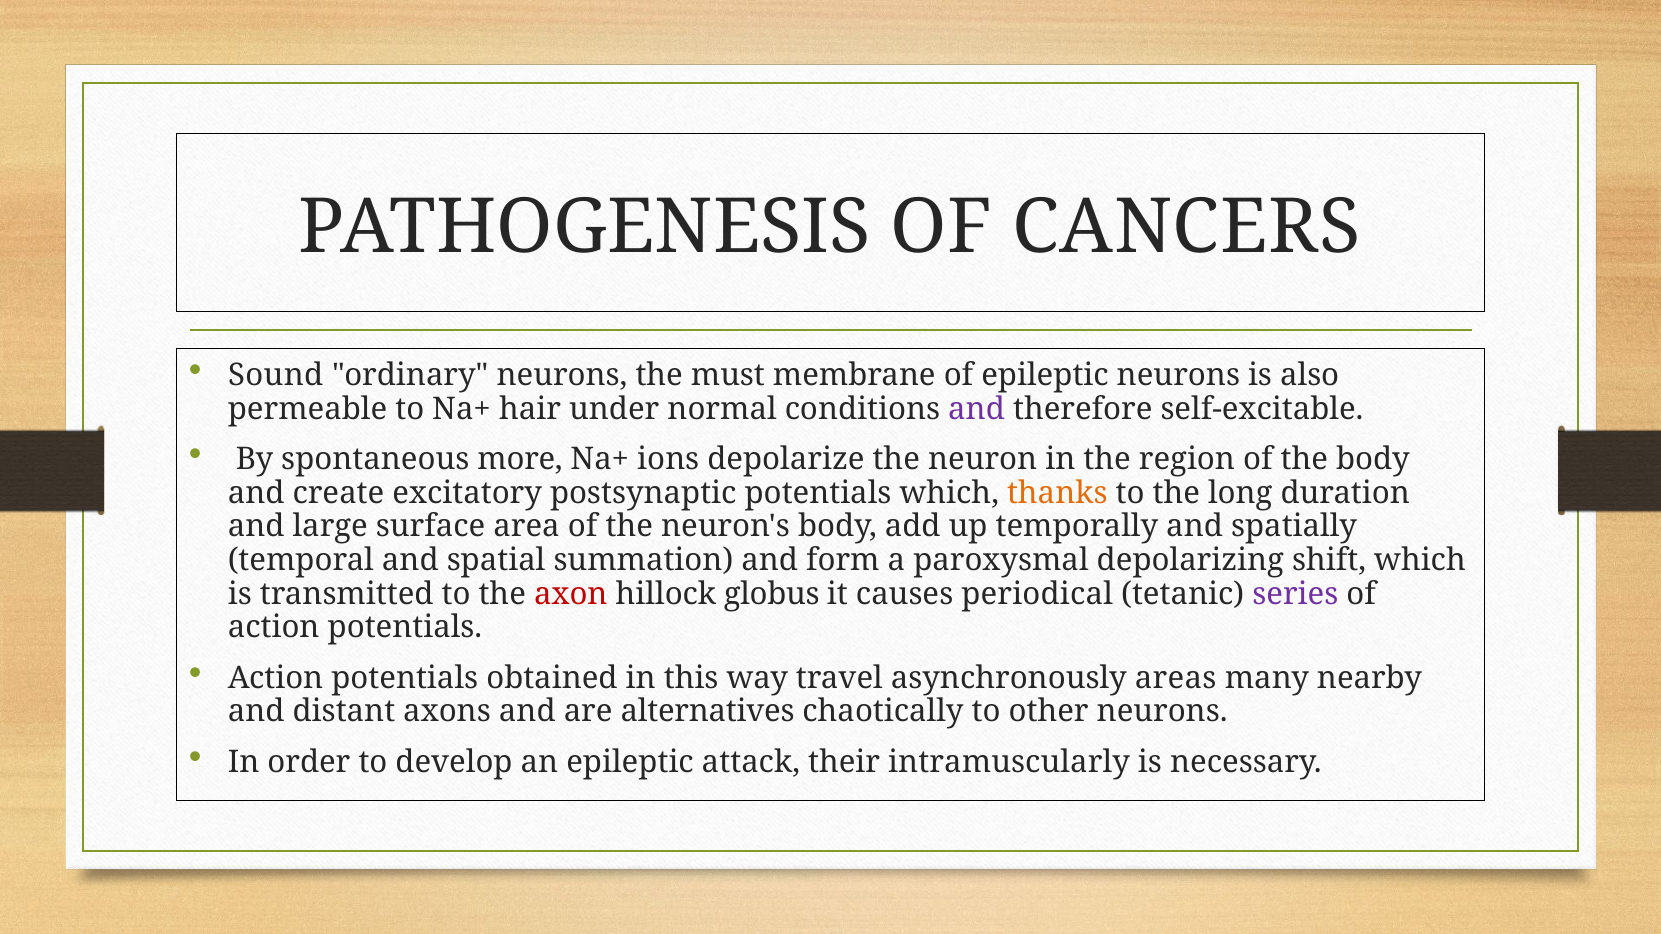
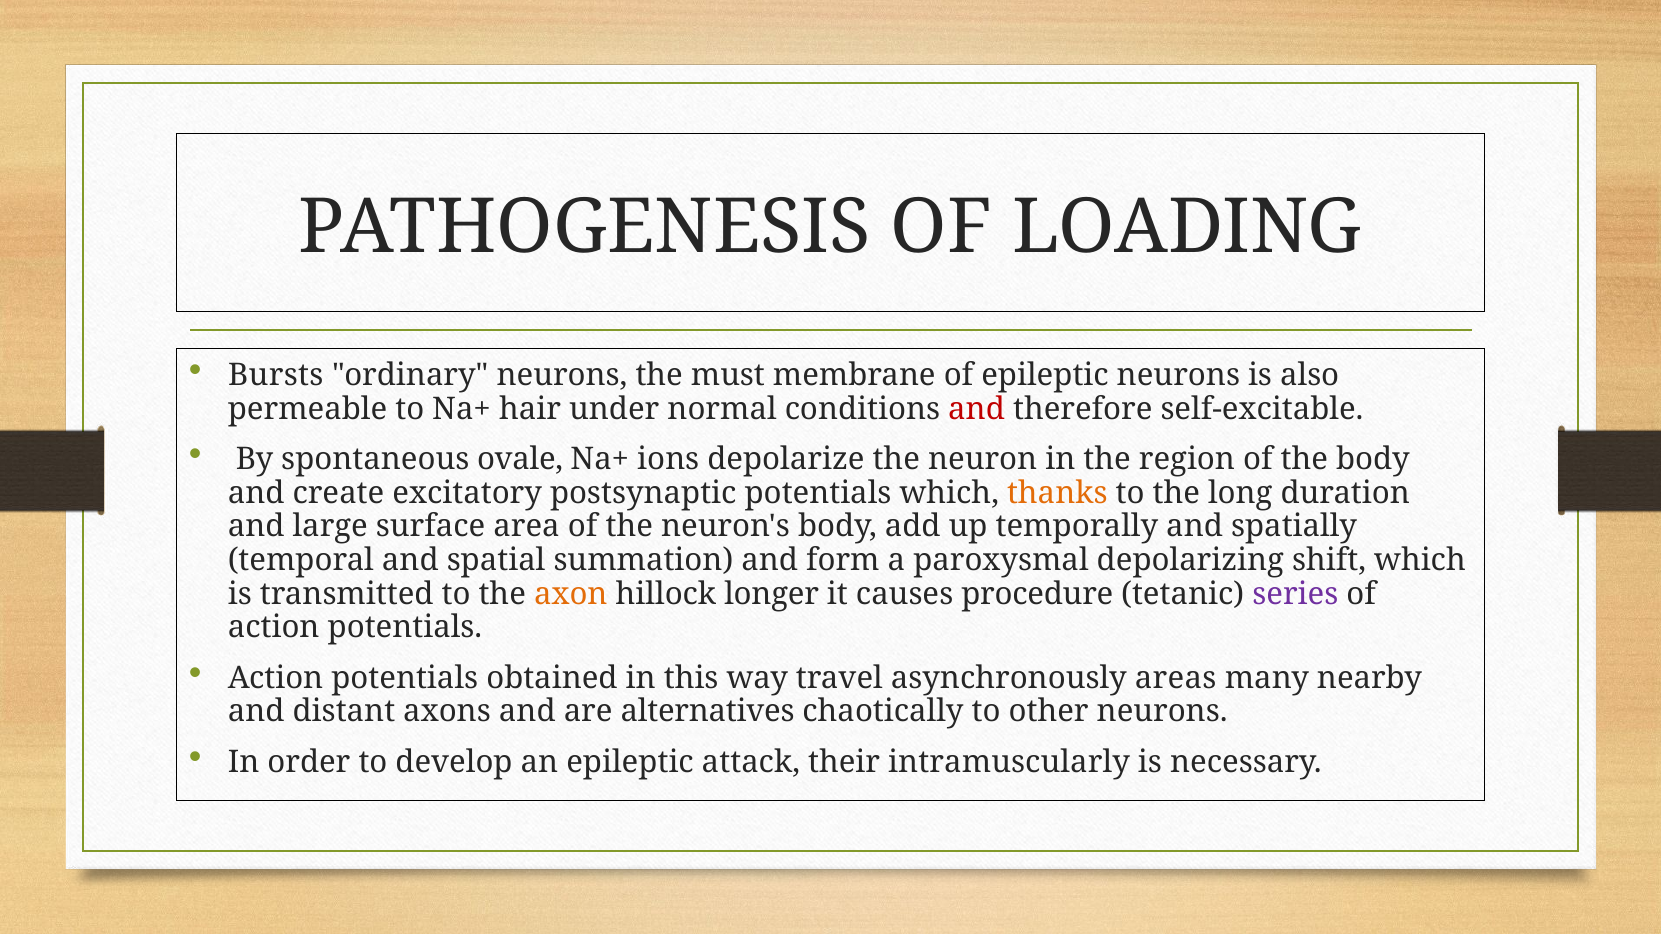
CANCERS: CANCERS -> LOADING (1187, 228)
Sound: Sound -> Bursts (276, 375)
and colour: purple -> red (977, 409)
more: more -> ovale (520, 460)
axon colour: red -> orange (571, 594)
globus: globus -> longer (772, 594)
periodical: periodical -> procedure (1037, 594)
